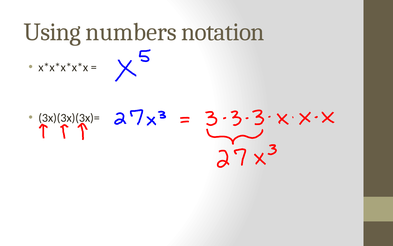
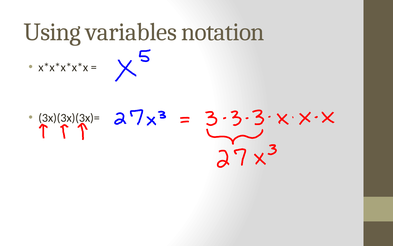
numbers: numbers -> variables (131, 32)
